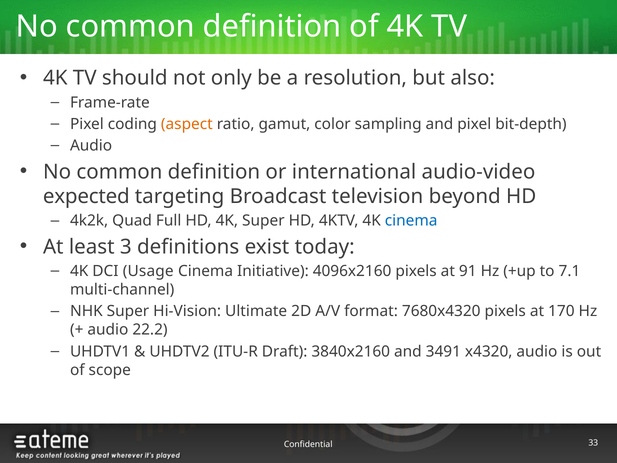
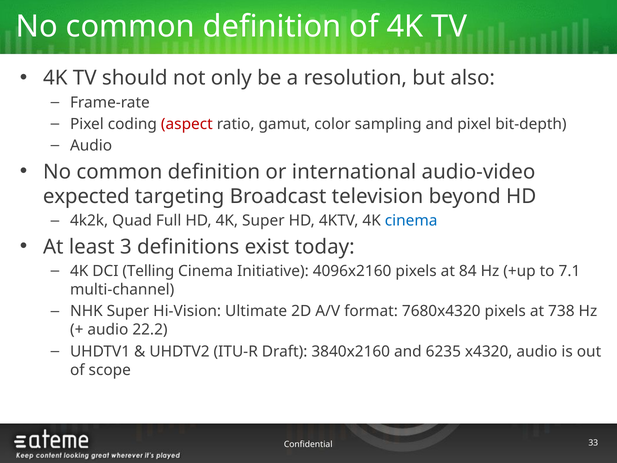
aspect colour: orange -> red (187, 124)
Usage: Usage -> Telling (148, 271)
91: 91 -> 84 (468, 271)
170: 170 -> 738 (561, 311)
3491: 3491 -> 6235 (443, 351)
